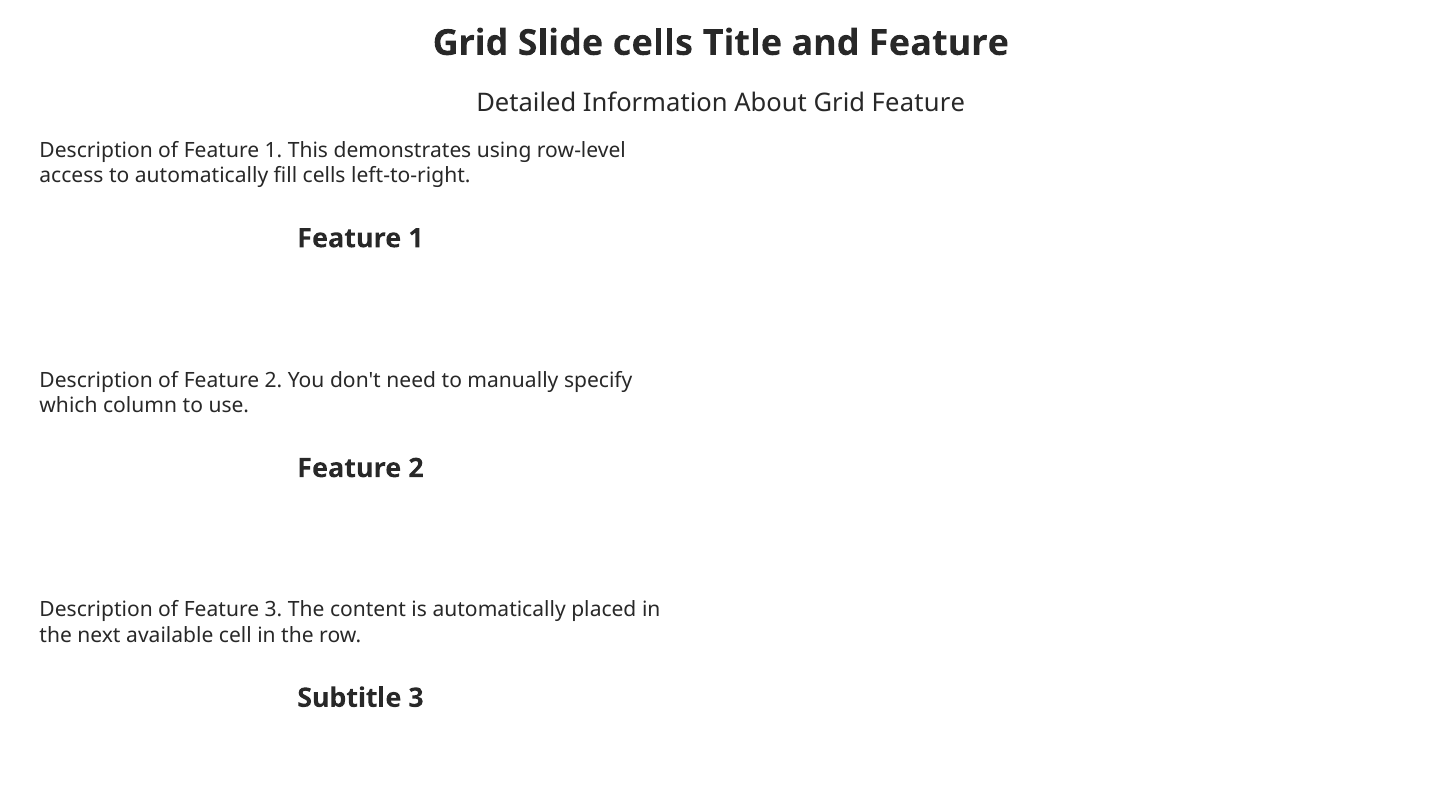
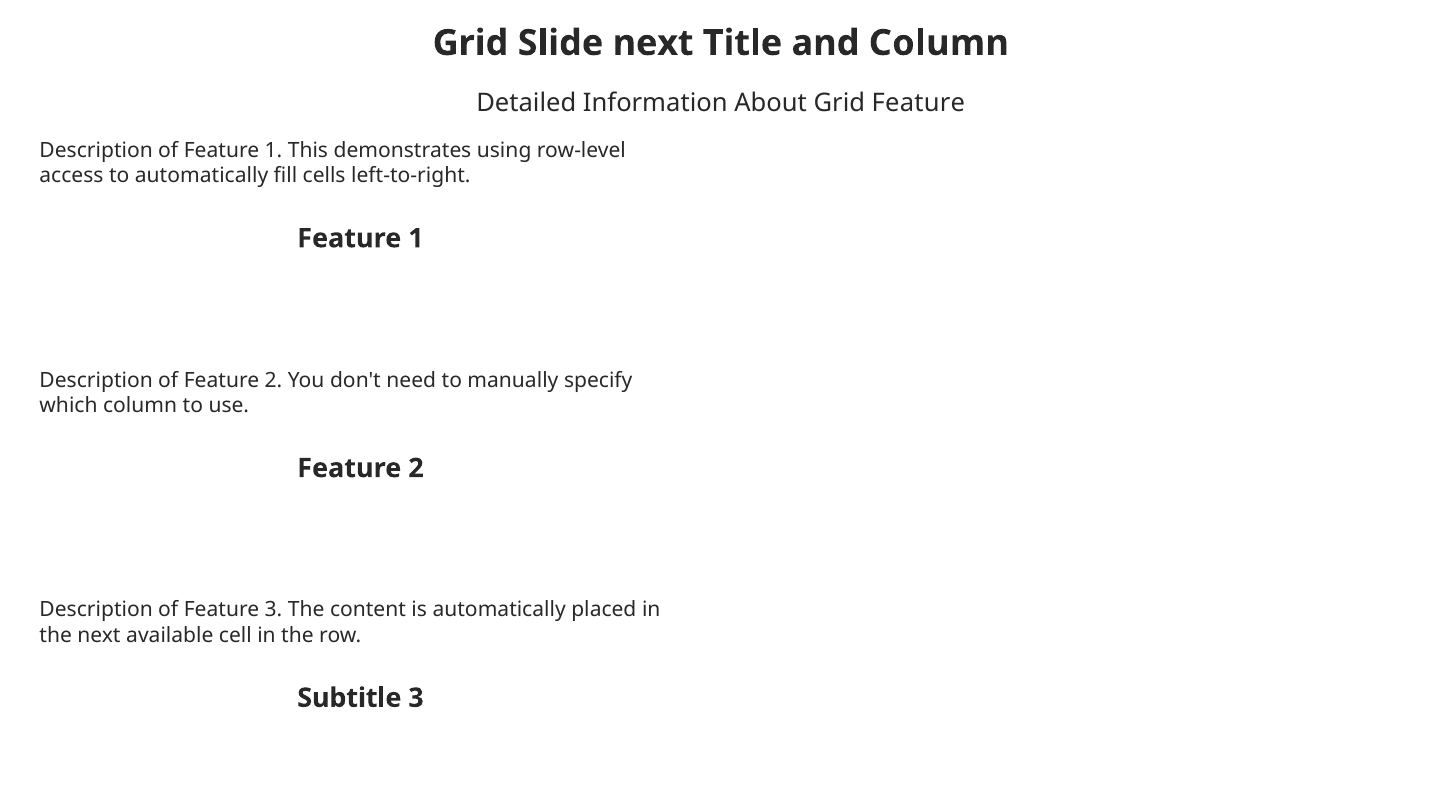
Slide cells: cells -> next (653, 43)
and Feature: Feature -> Column (939, 43)
